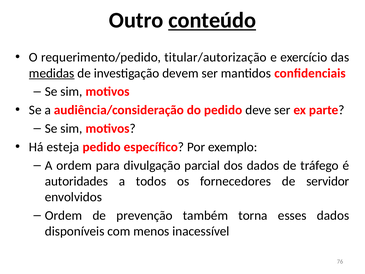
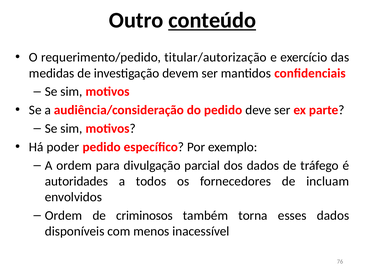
medidas underline: present -> none (52, 73)
esteja: esteja -> poder (63, 147)
servidor: servidor -> incluam (328, 181)
prevenção: prevenção -> criminosos (145, 215)
